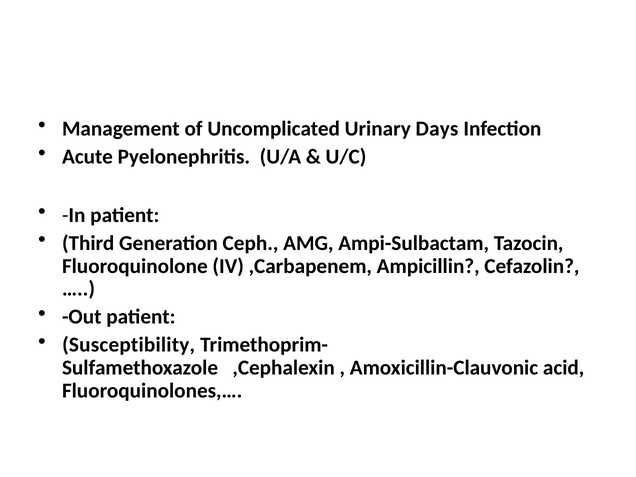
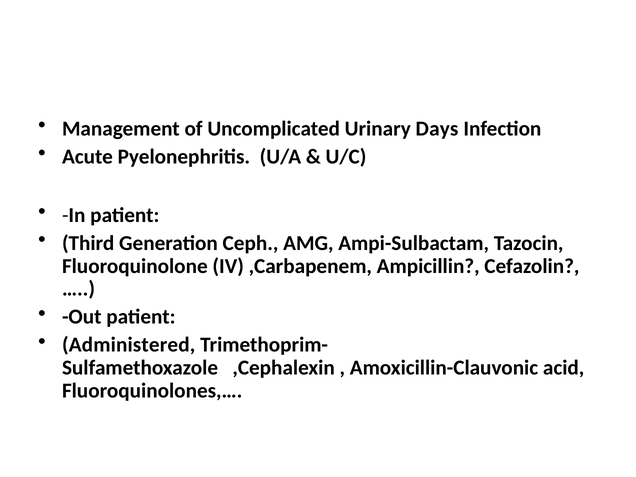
Susceptibility: Susceptibility -> Administered (129, 345)
